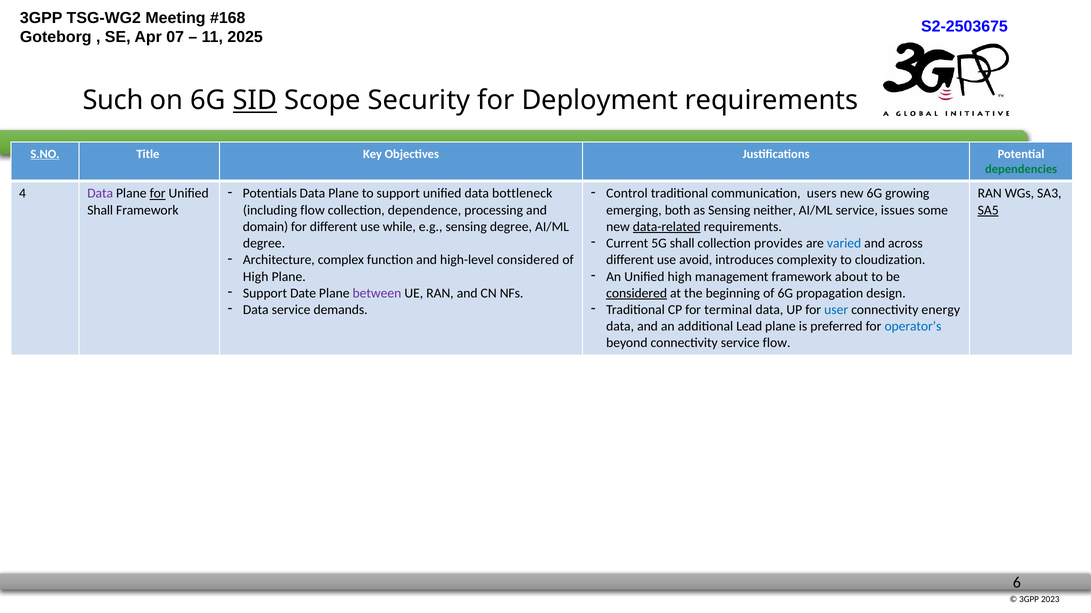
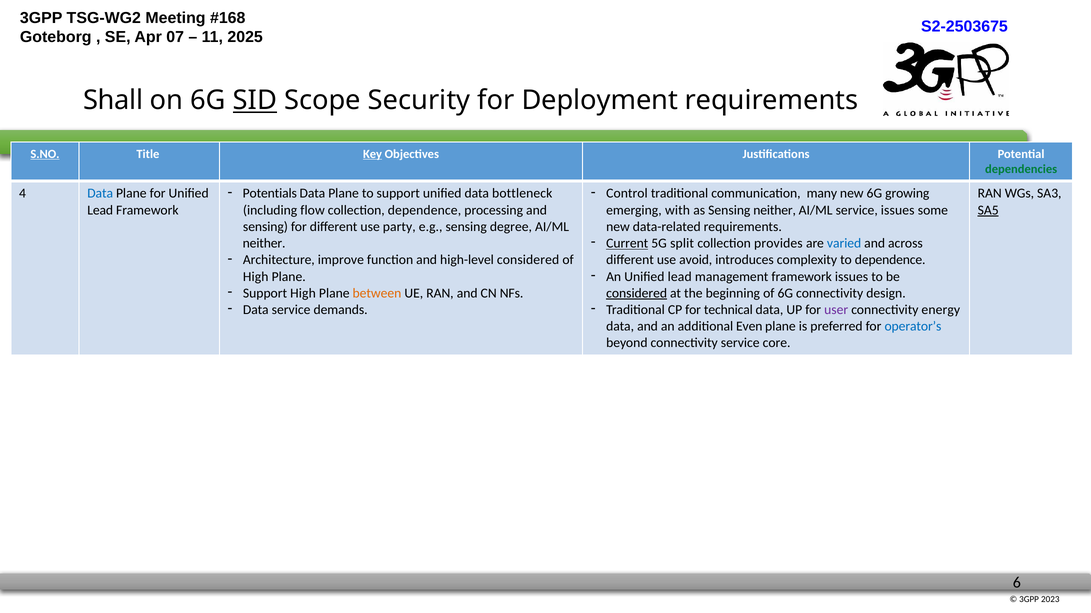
Such: Such -> Shall (113, 101)
Key underline: none -> present (373, 154)
users: users -> many (822, 194)
Data colour: purple -> blue (100, 194)
for underline: present -> none (158, 194)
Shall: Shall -> Lead (100, 210)
both: both -> with (678, 210)
domain: domain -> sensing (265, 227)
while: while -> party (399, 227)
data-related underline: present -> none (667, 227)
Current underline: none -> present (627, 244)
5G shall: shall -> split (682, 244)
degree: degree -> neither (264, 244)
complex: complex -> improve (341, 260)
to cloudization: cloudization -> dependence (890, 260)
An Unified high: high -> lead (680, 277)
framework about: about -> issues (852, 277)
Support Date: Date -> High (303, 293)
between colour: purple -> orange (377, 293)
6G propagation: propagation -> connectivity (830, 293)
terminal: terminal -> technical (728, 310)
user colour: blue -> purple (836, 310)
Lead: Lead -> Even (749, 327)
service flow: flow -> core (777, 343)
